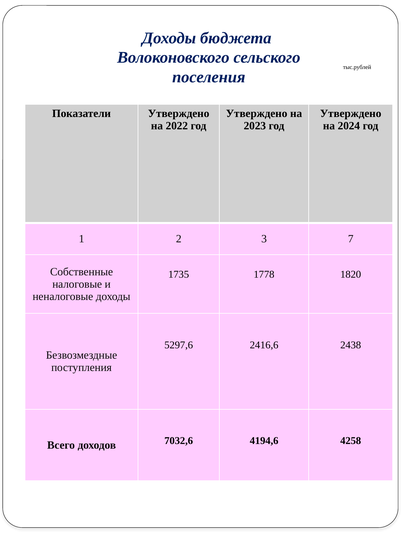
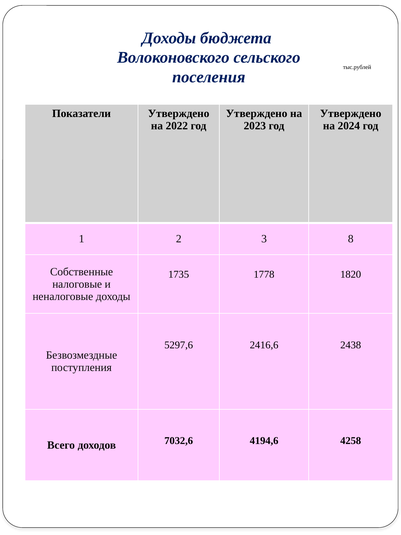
7: 7 -> 8 (351, 239)
